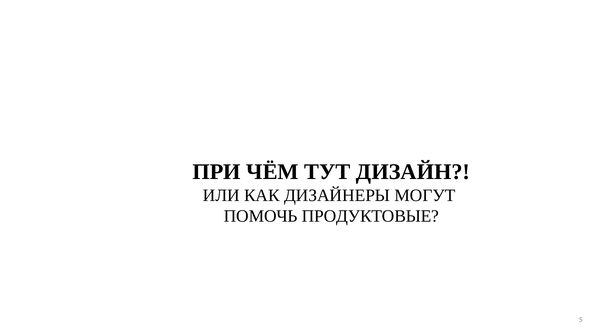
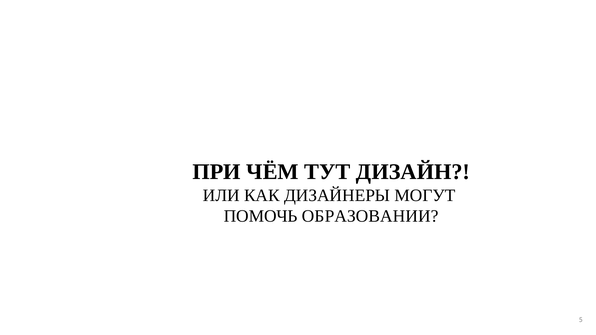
ПРОДУКТОВЫЕ: ПРОДУКТОВЫЕ -> ОБРАЗОВАНИИ (370, 216)
